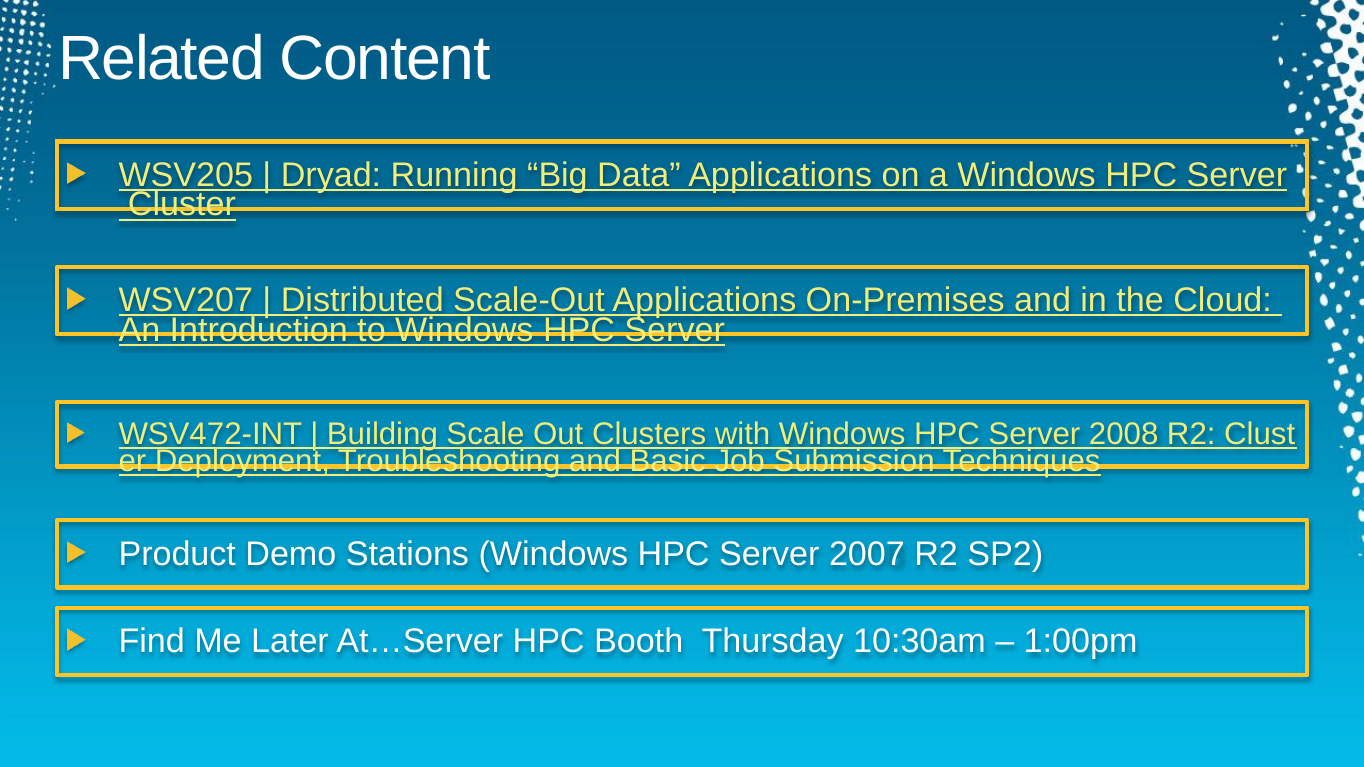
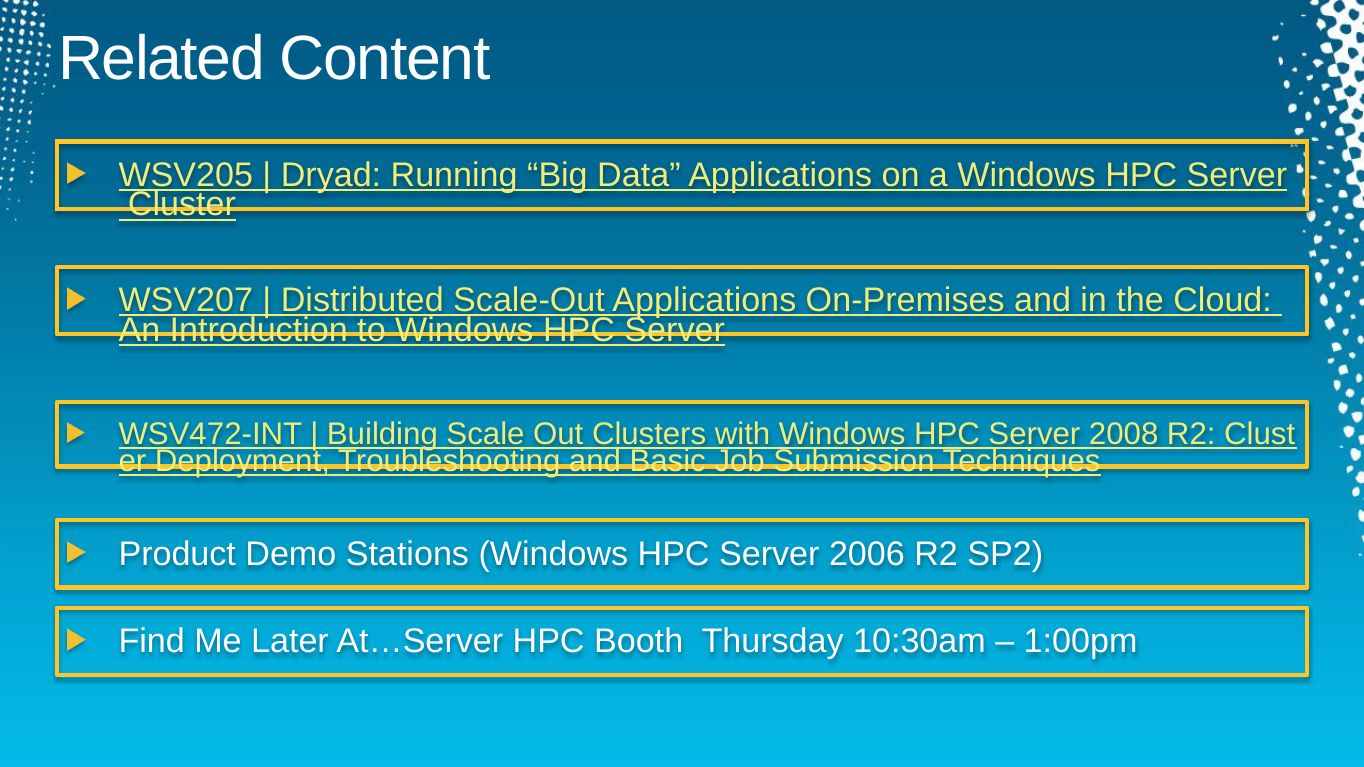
2007: 2007 -> 2006 (867, 554)
